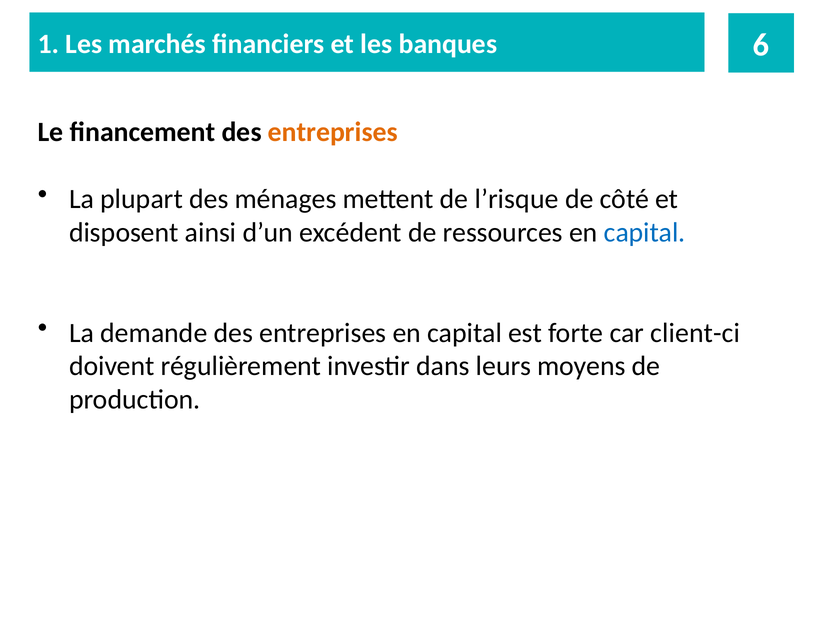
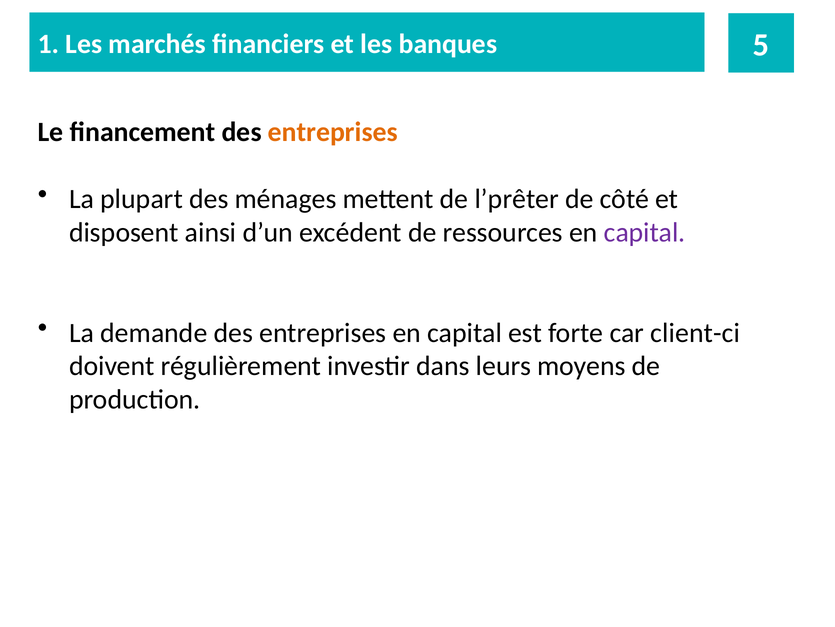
6: 6 -> 5 (761, 45)
l’risque: l’risque -> l’prêter (517, 199)
capital colour: blue -> purple (645, 232)
